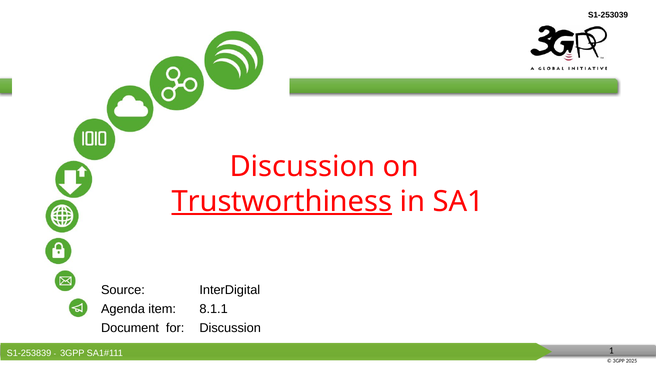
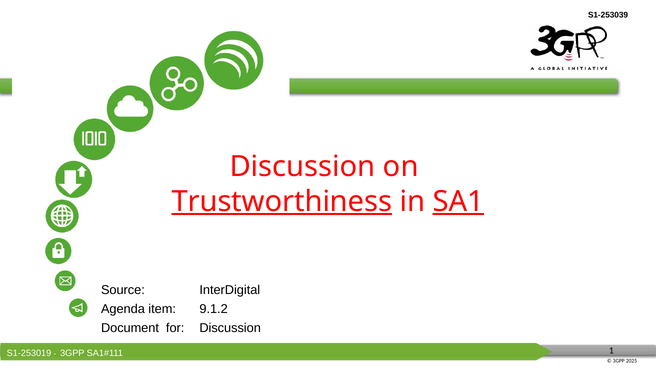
SA1 underline: none -> present (458, 202)
8.1.1: 8.1.1 -> 9.1.2 (214, 309)
S1-253839: S1-253839 -> S1-253019 (29, 353)
